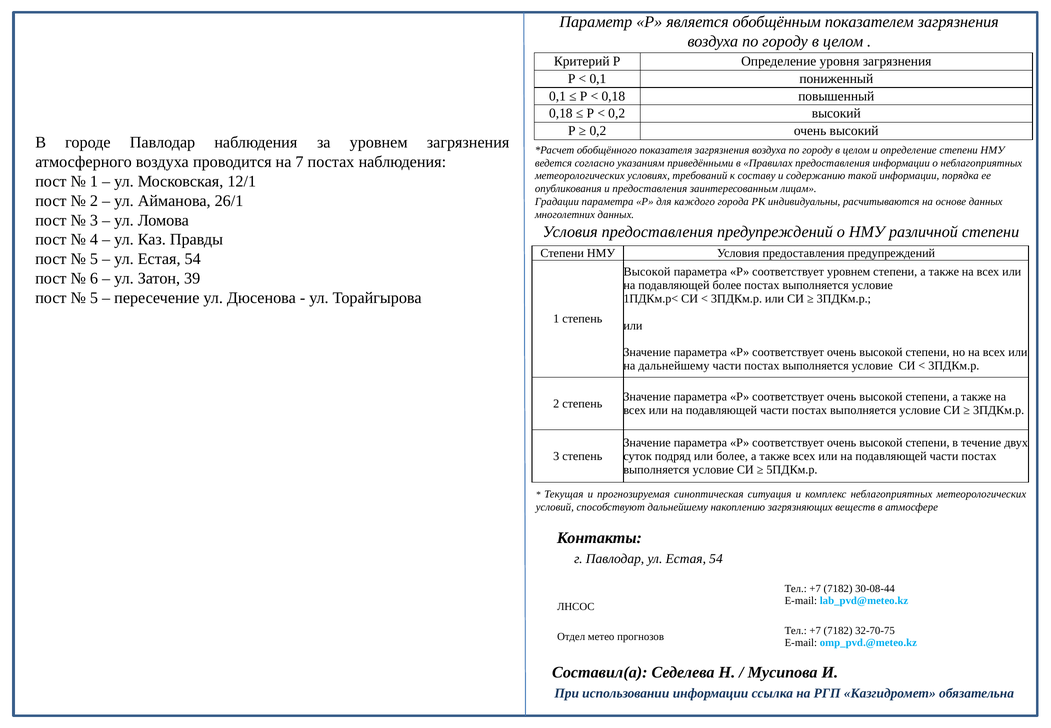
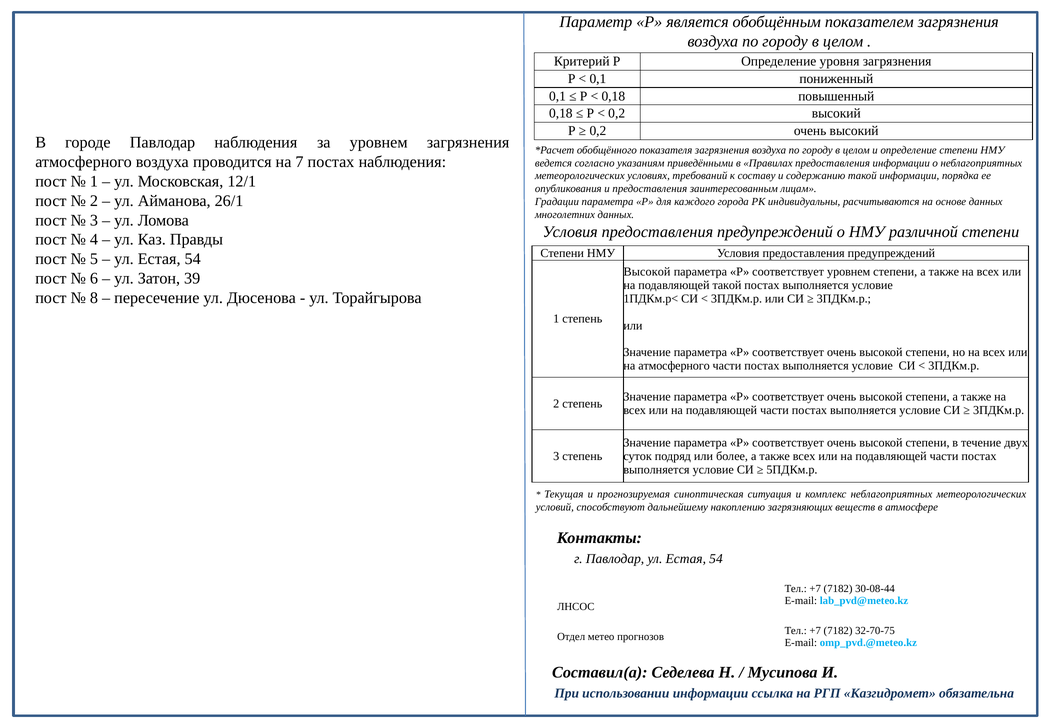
подавляющей более: более -> такой (727, 285)
5: 5 -> 8 (94, 298)
на дальнейшему: дальнейшему -> атмосферного (674, 366)
